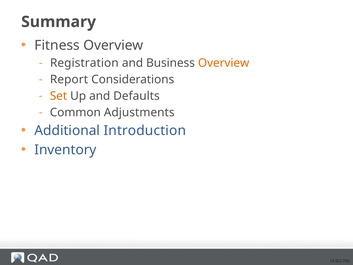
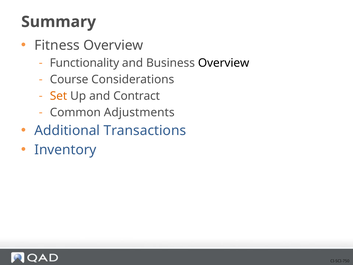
Registration: Registration -> Functionality (84, 63)
Overview colour: orange -> black (224, 63)
Report: Report -> Course (69, 79)
Defaults: Defaults -> Contract (137, 96)
Introduction: Introduction -> Transactions (145, 130)
